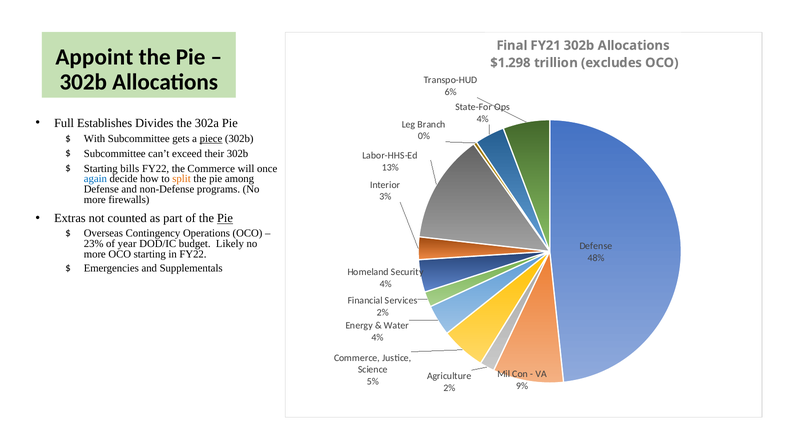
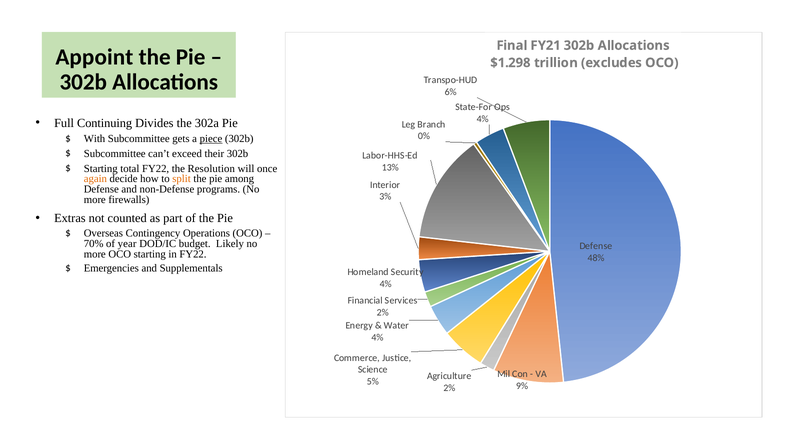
Establishes: Establishes -> Continuing (105, 123)
bills: bills -> total (130, 168)
the Commerce: Commerce -> Resolution (211, 168)
again colour: blue -> orange (95, 179)
Pie underline: present -> none (225, 218)
23%: 23% -> 70% (94, 244)
